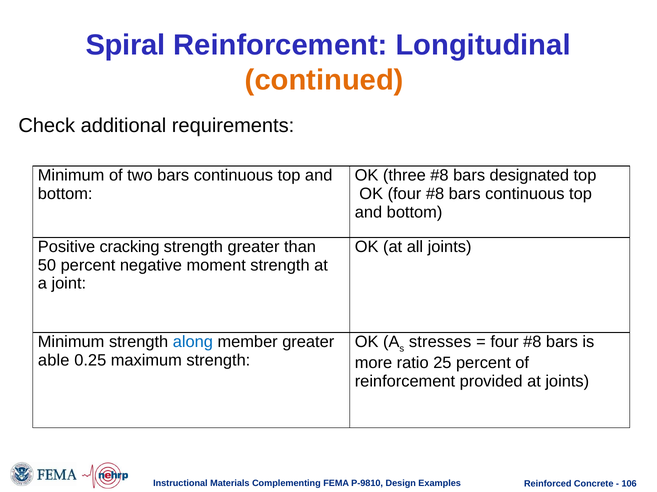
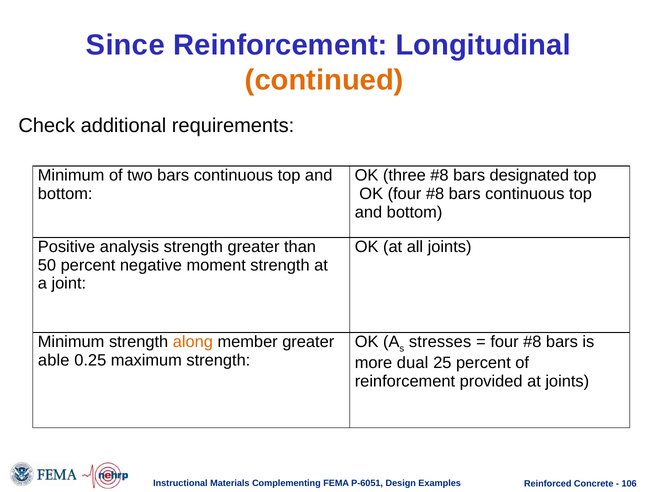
Spiral: Spiral -> Since (125, 45)
cracking: cracking -> analysis (129, 247)
along colour: blue -> orange (193, 343)
ratio: ratio -> dual (413, 364)
P-9810: P-9810 -> P-6051 (367, 484)
